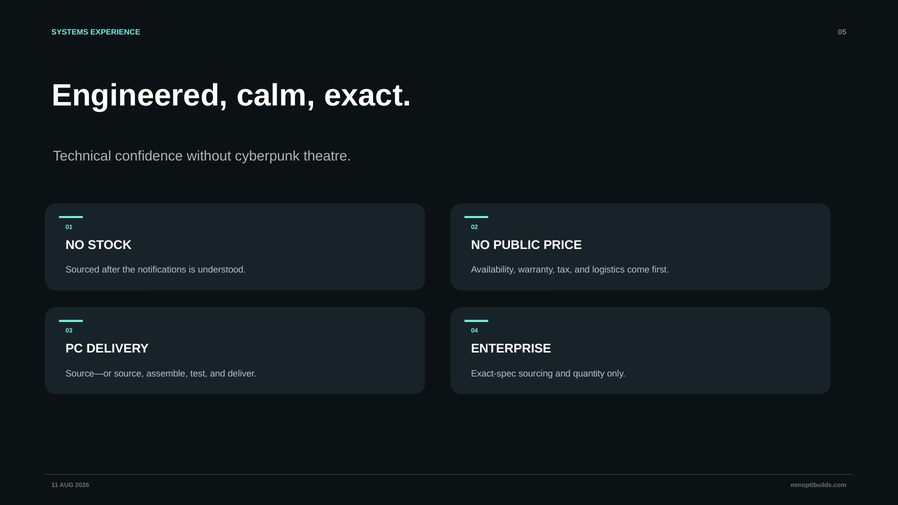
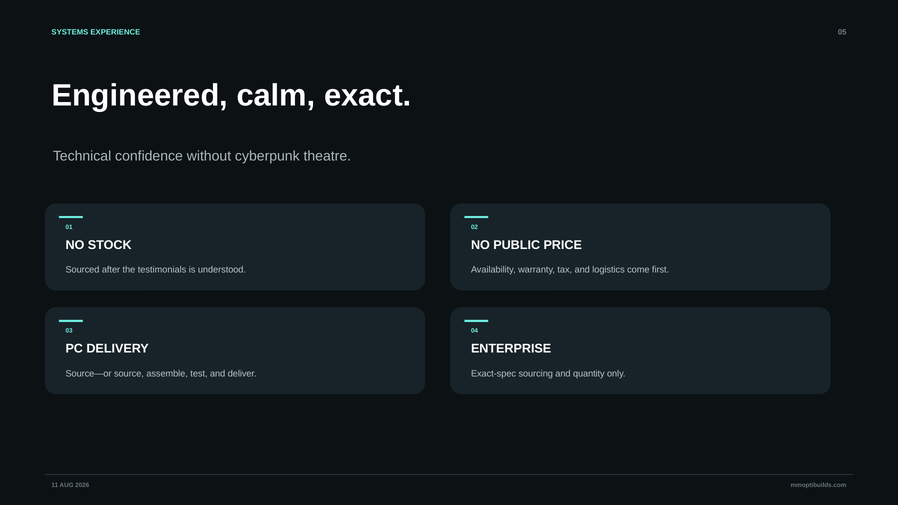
notifications: notifications -> testimonials (162, 270)
